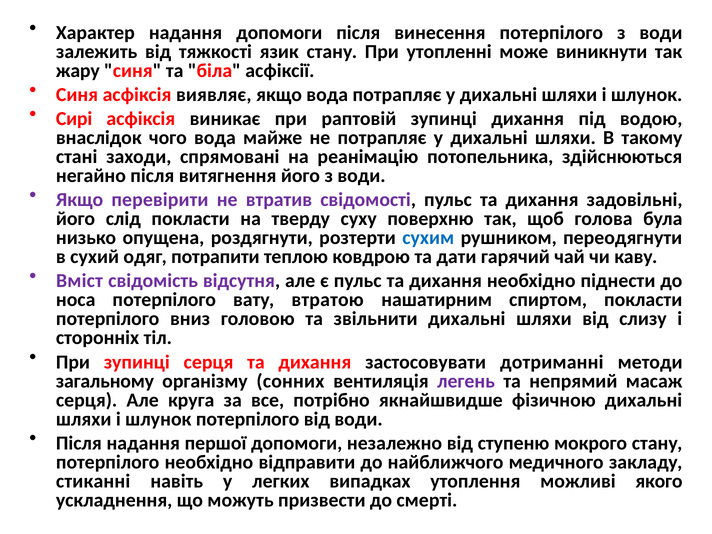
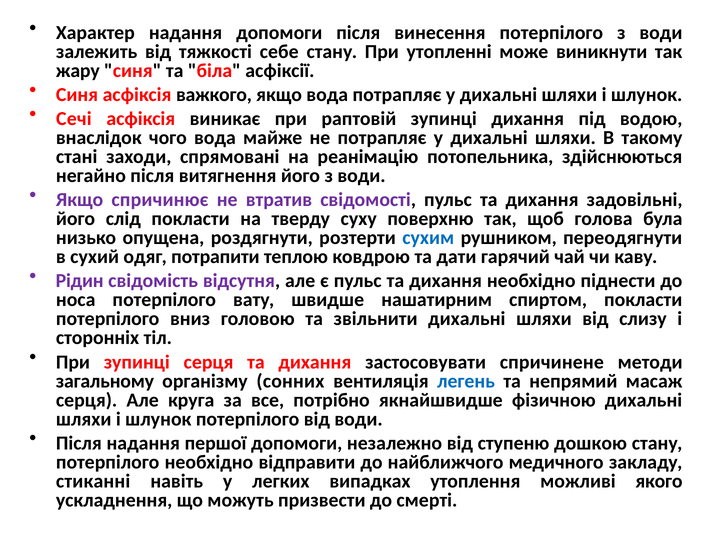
язик: язик -> себе (279, 52)
виявляє: виявляє -> важкого (214, 95)
Сирі: Сирі -> Сечі (74, 119)
перевірити: перевірити -> спричинює (160, 200)
Вміст: Вміст -> Рідин (80, 281)
втратою: втратою -> швидше (328, 300)
дотриманні: дотриманні -> спричинене (552, 362)
легень colour: purple -> blue (466, 381)
мокрого: мокрого -> дошкою (591, 443)
